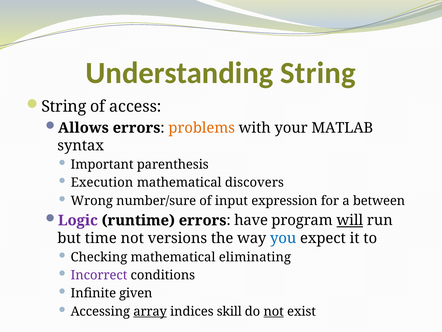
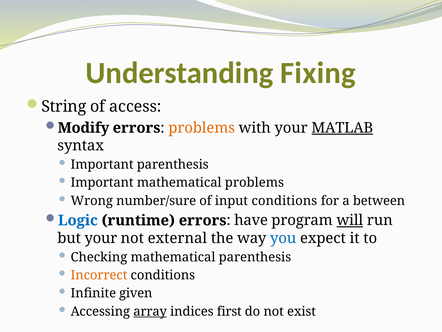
Understanding String: String -> Fixing (318, 73)
Allows: Allows -> Modify (83, 128)
MATLAB underline: none -> present (342, 128)
Execution: Execution -> Important (102, 182)
mathematical discovers: discovers -> problems (254, 182)
input expression: expression -> conditions (284, 200)
Logic colour: purple -> blue (78, 220)
but time: time -> your (101, 238)
versions: versions -> external (177, 238)
mathematical eliminating: eliminating -> parenthesis (255, 257)
Incorrect colour: purple -> orange (99, 275)
skill: skill -> first (229, 311)
not underline: present -> none (274, 311)
